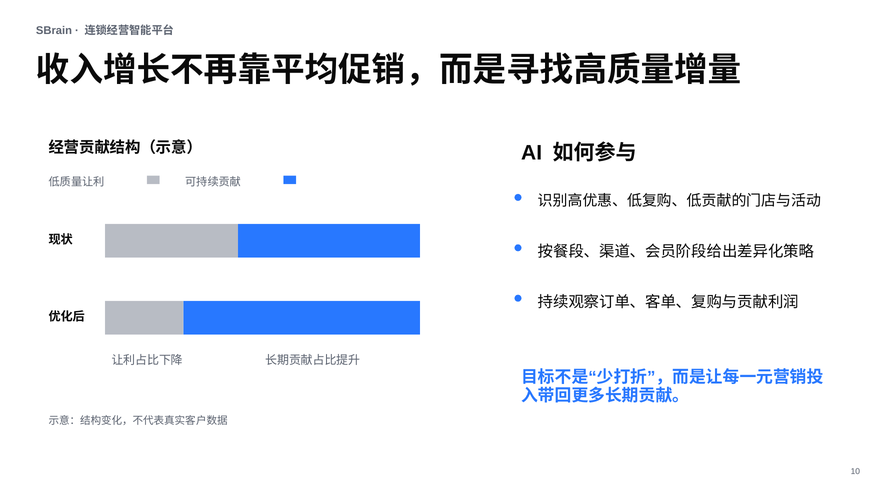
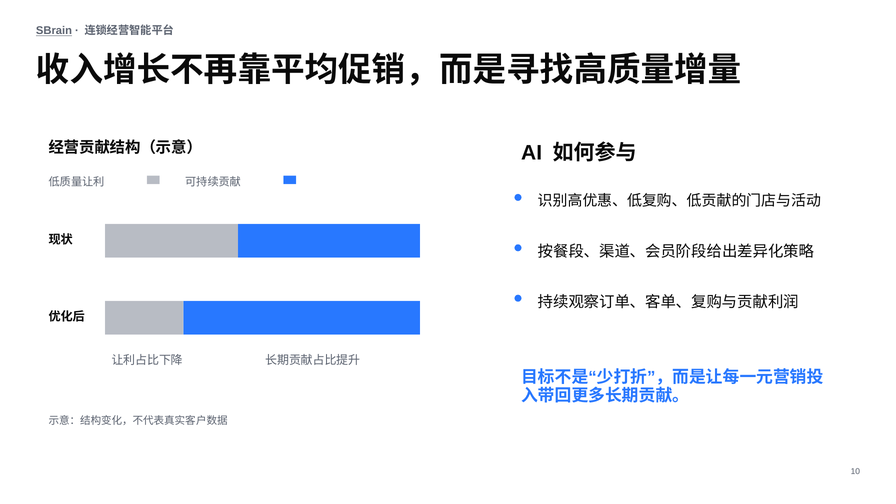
SBrain underline: none -> present (54, 31)
